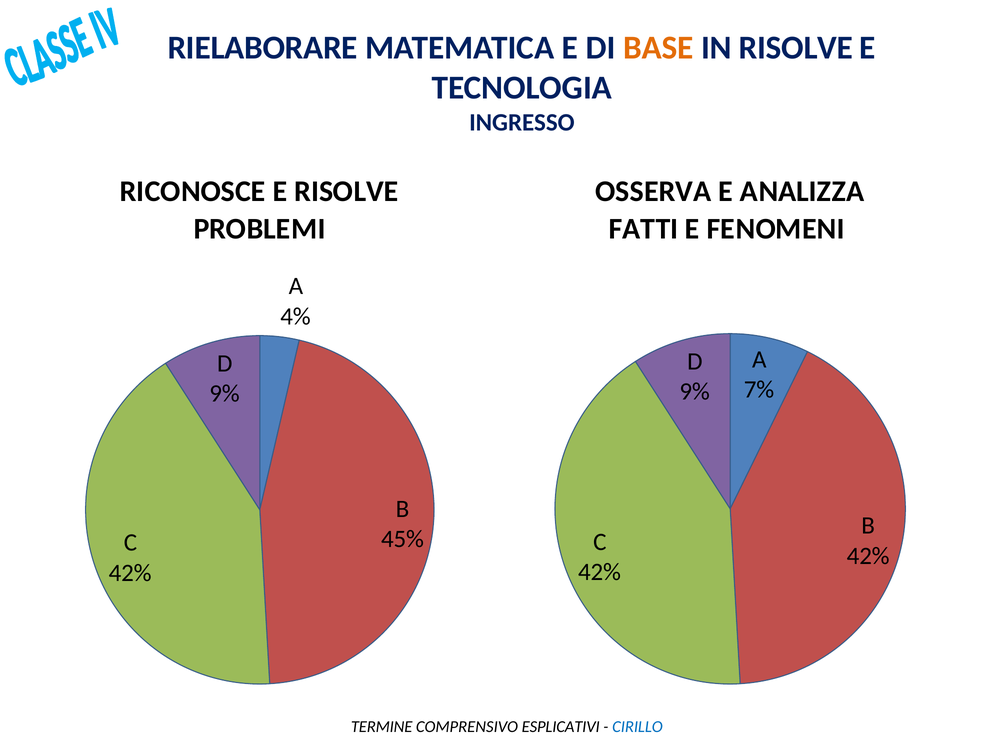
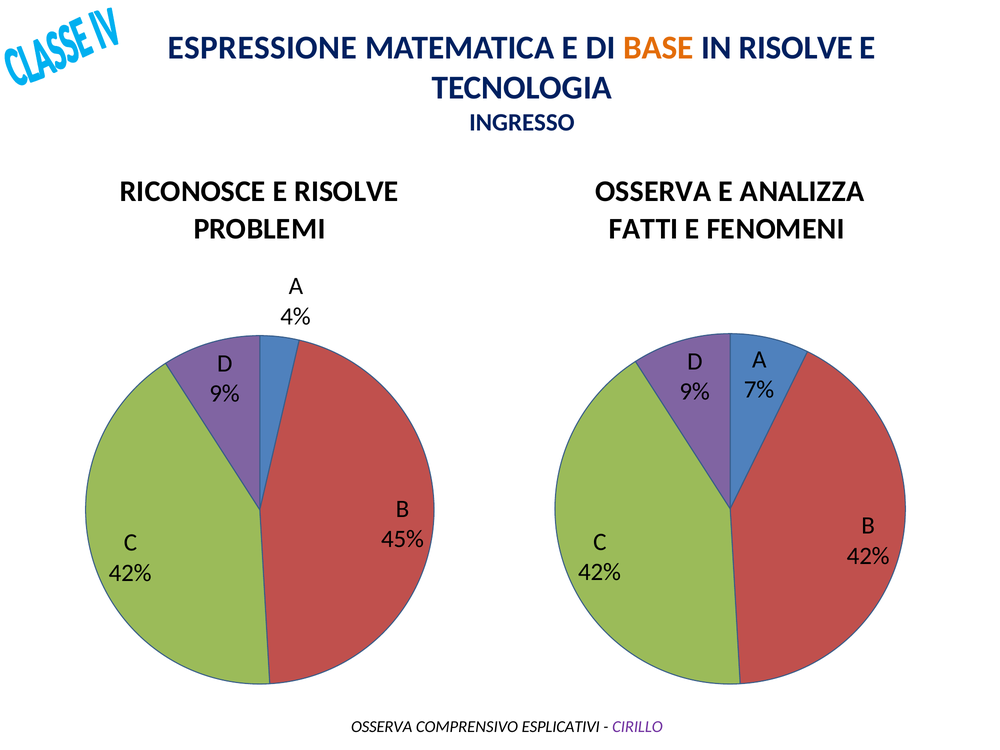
RIELABORARE: RIELABORARE -> ESPRESSIONE (262, 48)
TERMINE: TERMINE -> OSSERVA (382, 727)
CIRILLO colour: blue -> purple (637, 727)
